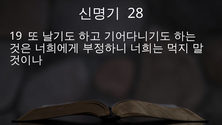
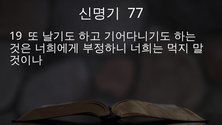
28: 28 -> 77 (136, 13)
